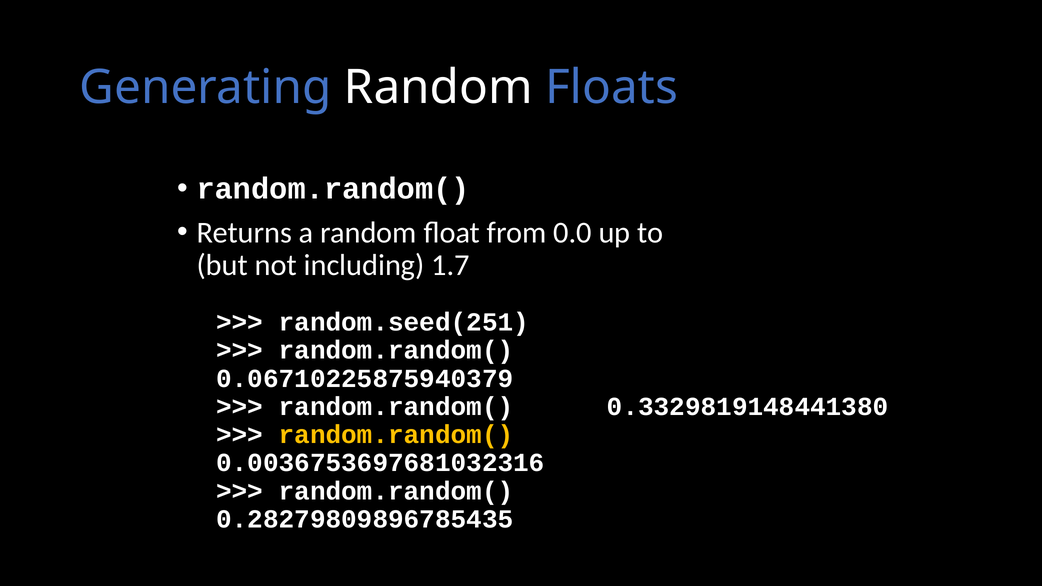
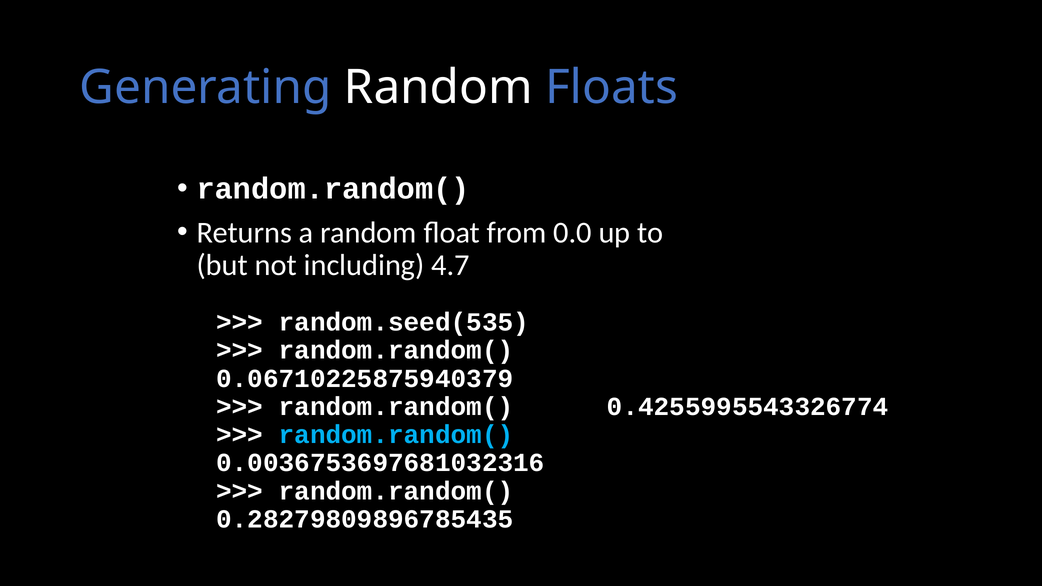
1.7: 1.7 -> 4.7 (450, 265)
random.seed(251: random.seed(251 -> random.seed(535 (404, 322)
0.3329819148441380: 0.3329819148441380 -> 0.4255995543326774 (748, 407)
random.random( colour: yellow -> light blue (396, 435)
